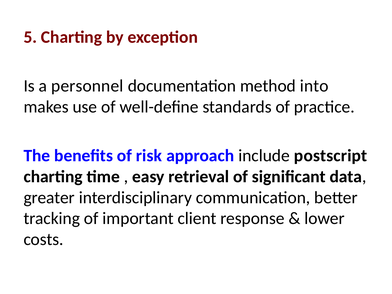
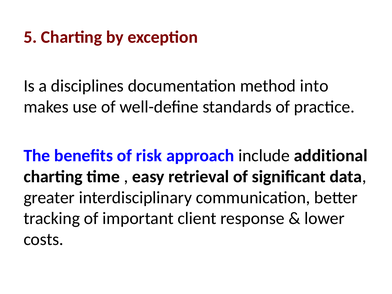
personnel: personnel -> disciplines (87, 86)
postscript: postscript -> additional (331, 156)
